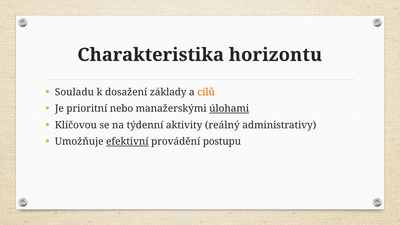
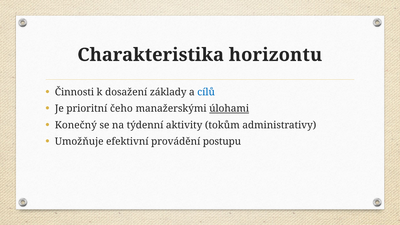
Souladu: Souladu -> Činnosti (74, 92)
cílů colour: orange -> blue (206, 92)
nebo: nebo -> čeho (121, 109)
Klíčovou: Klíčovou -> Konečný (76, 125)
reálný: reálný -> tokům (222, 125)
efektivní underline: present -> none (127, 142)
